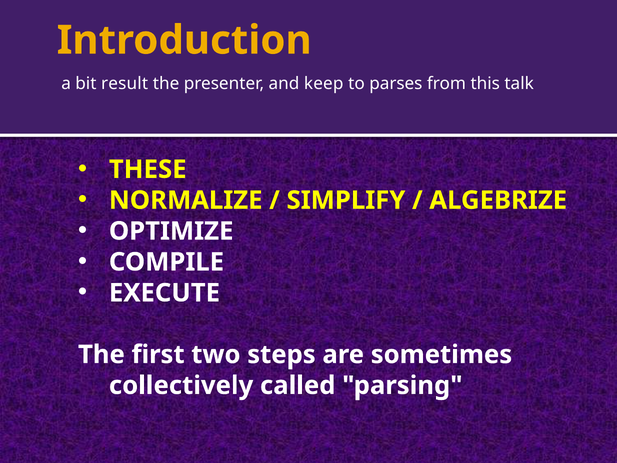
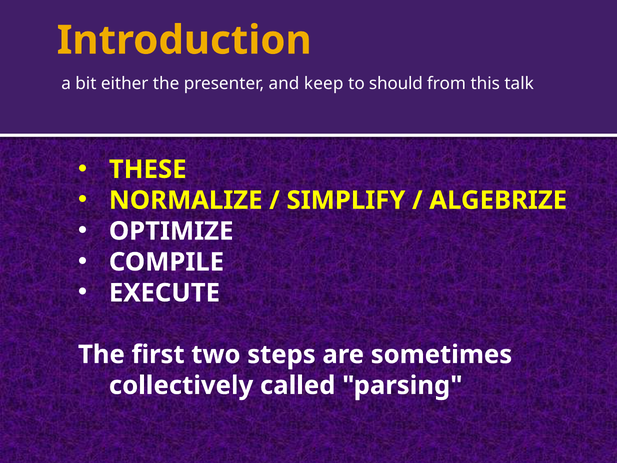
result: result -> either (125, 83)
parses: parses -> should (396, 83)
